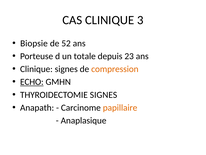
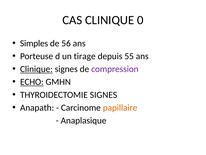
3: 3 -> 0 (140, 20)
Biopsie: Biopsie -> Simples (34, 43)
52: 52 -> 56 (66, 43)
totale: totale -> tirage (85, 56)
23: 23 -> 55 (129, 56)
Clinique underline: none -> present (36, 69)
compression colour: orange -> purple (115, 69)
